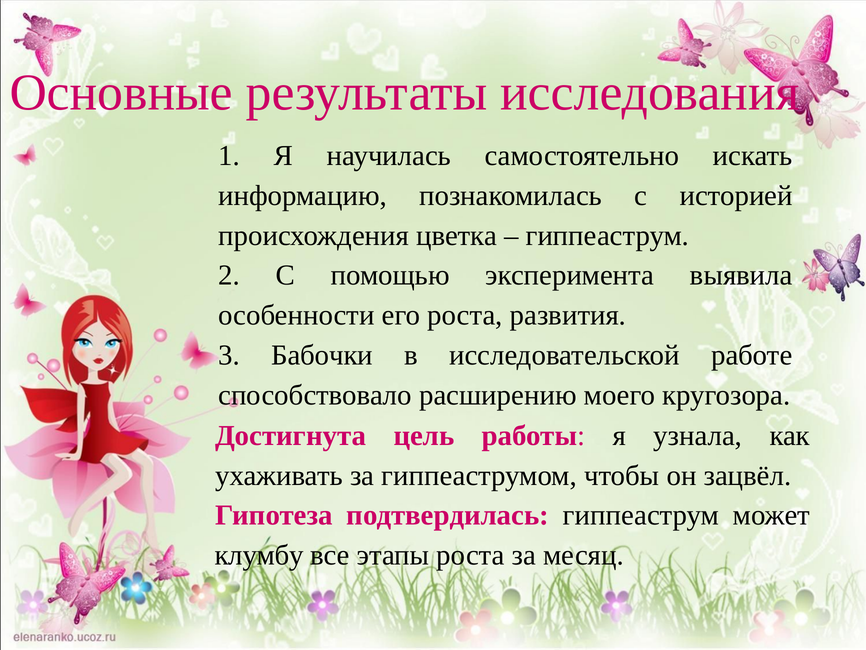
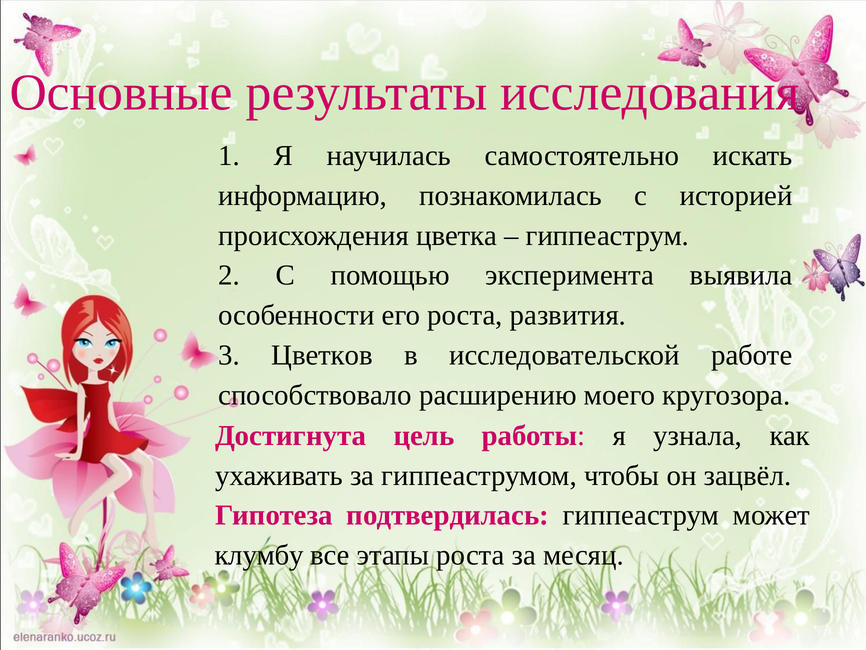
Бабочки: Бабочки -> Цветков (322, 355)
